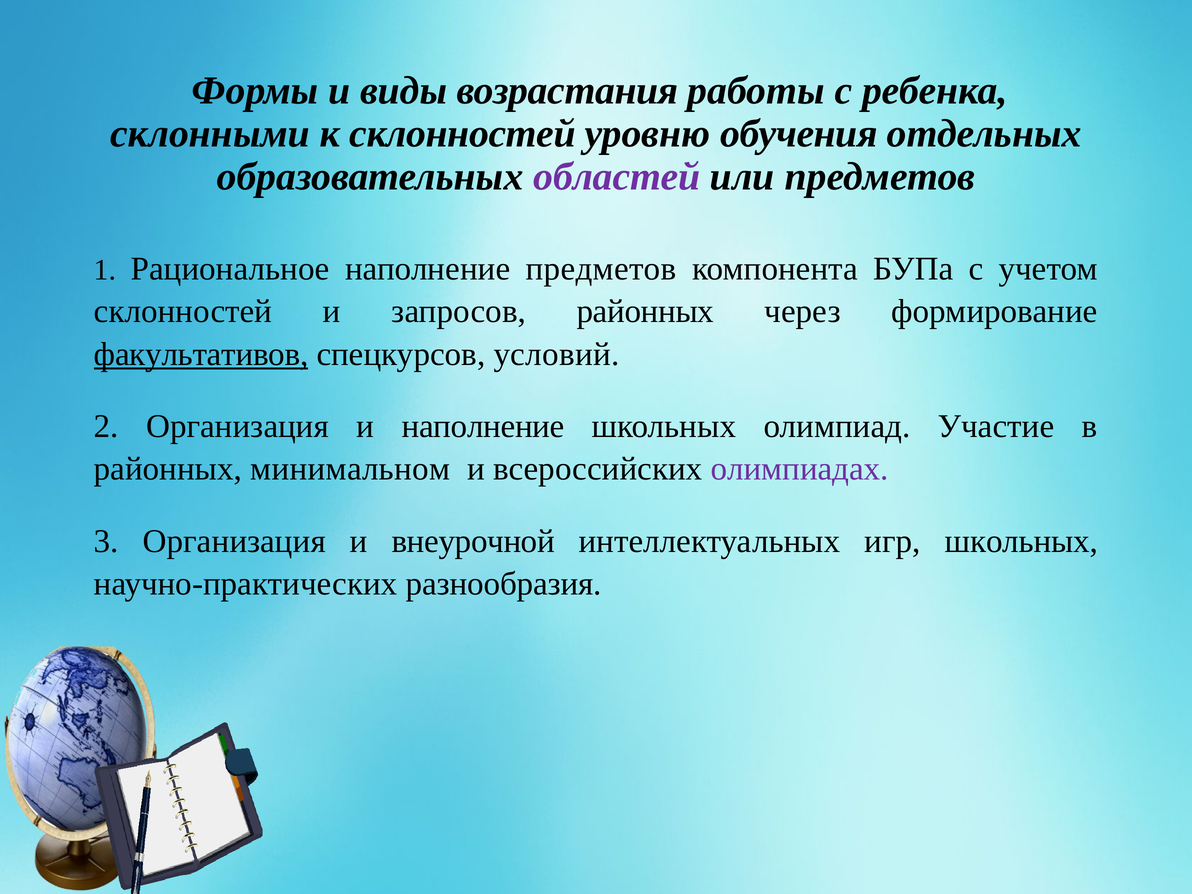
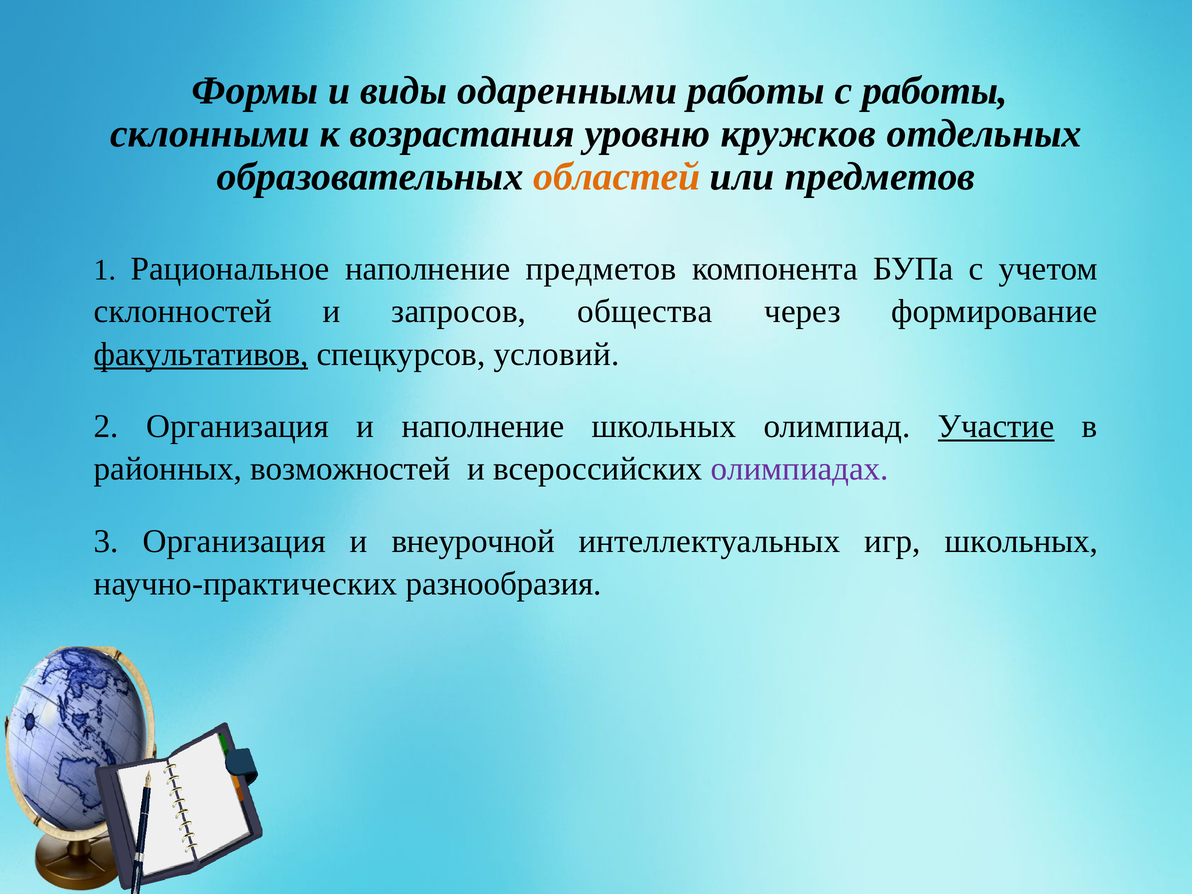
возрастания: возрастания -> одаренными (567, 91)
с ребенка: ребенка -> работы (935, 91)
к склонностей: склонностей -> возрастания (462, 134)
обучения: обучения -> кружков (798, 134)
областей colour: purple -> orange (617, 177)
запросов районных: районных -> общества (645, 312)
Участие underline: none -> present (996, 426)
минимальном: минимальном -> возможностей (350, 469)
